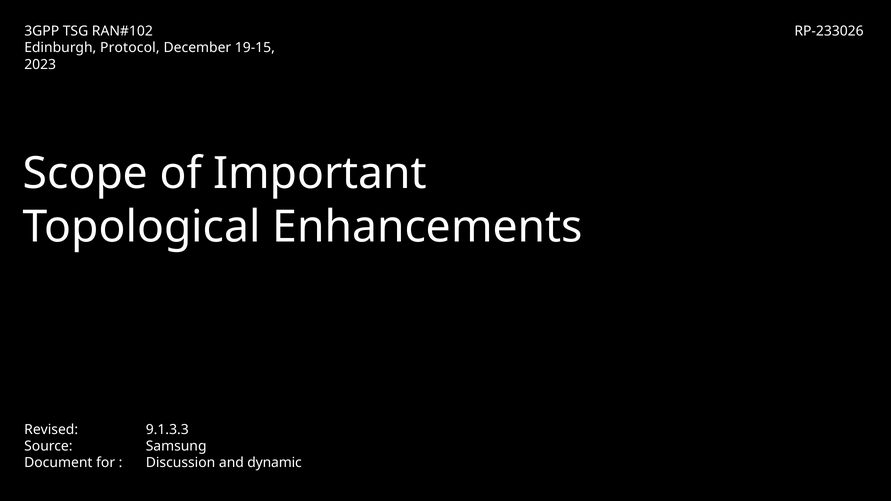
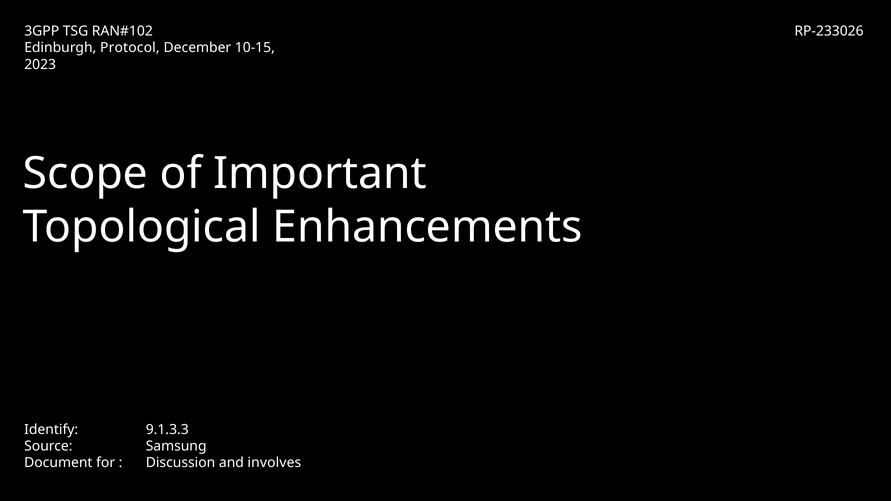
19-15: 19-15 -> 10-15 (255, 48)
Revised: Revised -> Identify (51, 430)
dynamic: dynamic -> involves (274, 463)
